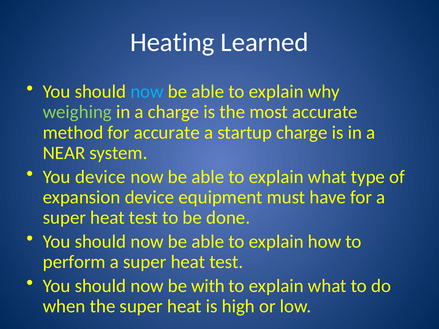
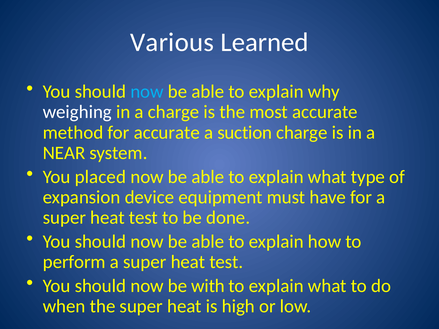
Heating: Heating -> Various (172, 42)
weighing colour: light green -> white (77, 112)
startup: startup -> suction (245, 133)
You device: device -> placed (100, 177)
